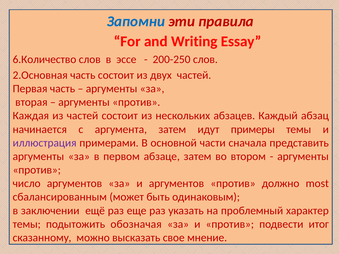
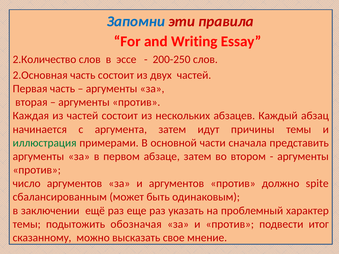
6.Количество: 6.Количество -> 2.Количество (44, 59)
примеры: примеры -> причины (253, 129)
иллюстрация colour: purple -> green (45, 143)
most: most -> spite (317, 184)
